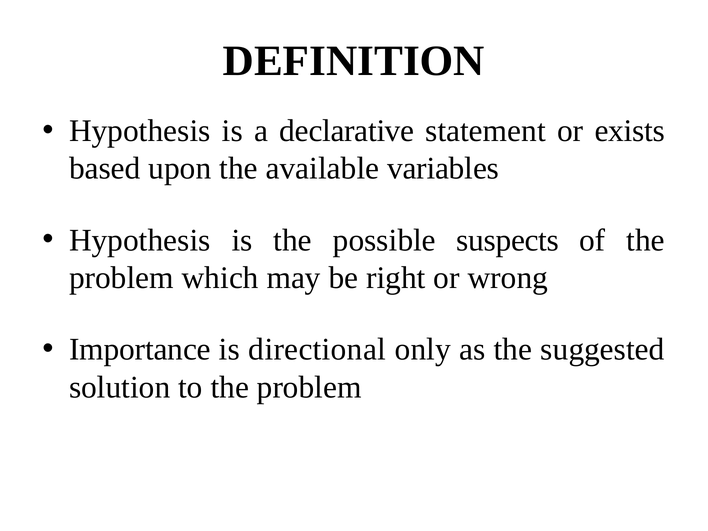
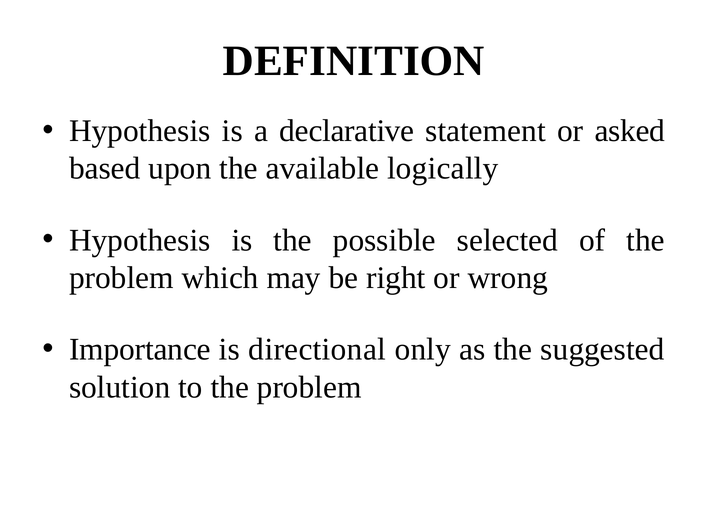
exists: exists -> asked (630, 131)
variables: variables -> logically (443, 169)
suspects: suspects -> selected (507, 240)
